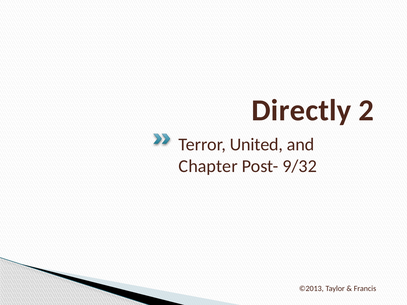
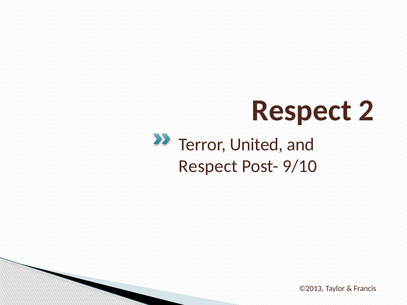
Directly: Directly -> Respect (302, 110)
Chapter: Chapter -> Respect (208, 166)
9/32: 9/32 -> 9/10 (300, 166)
